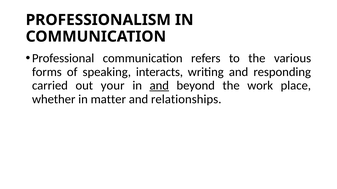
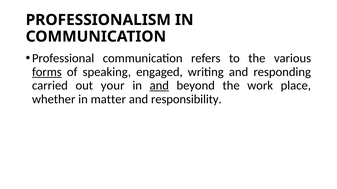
forms underline: none -> present (47, 72)
interacts: interacts -> engaged (159, 72)
relationships: relationships -> responsibility (186, 99)
